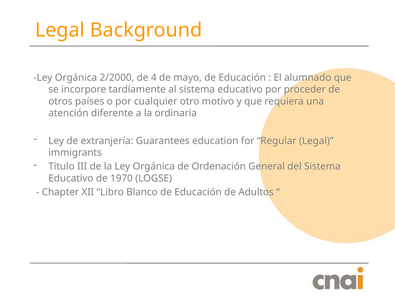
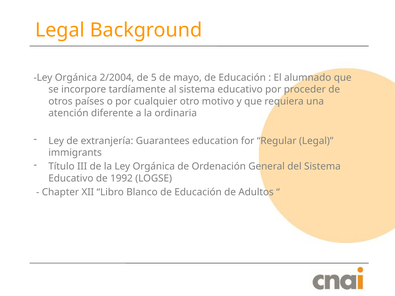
2/2000: 2/2000 -> 2/2004 (117, 78)
4: 4 -> 5 (154, 78)
1970: 1970 -> 1992 (121, 178)
